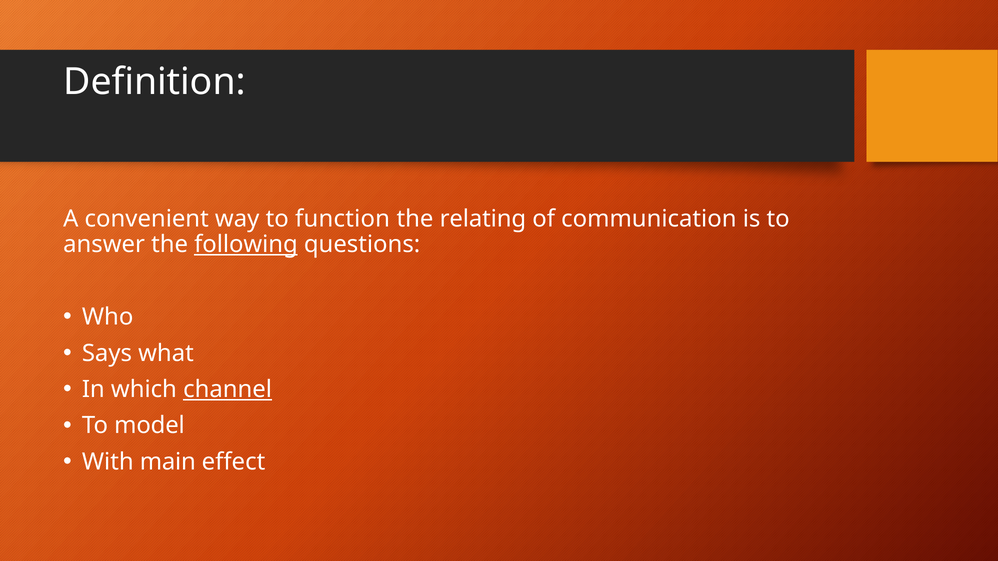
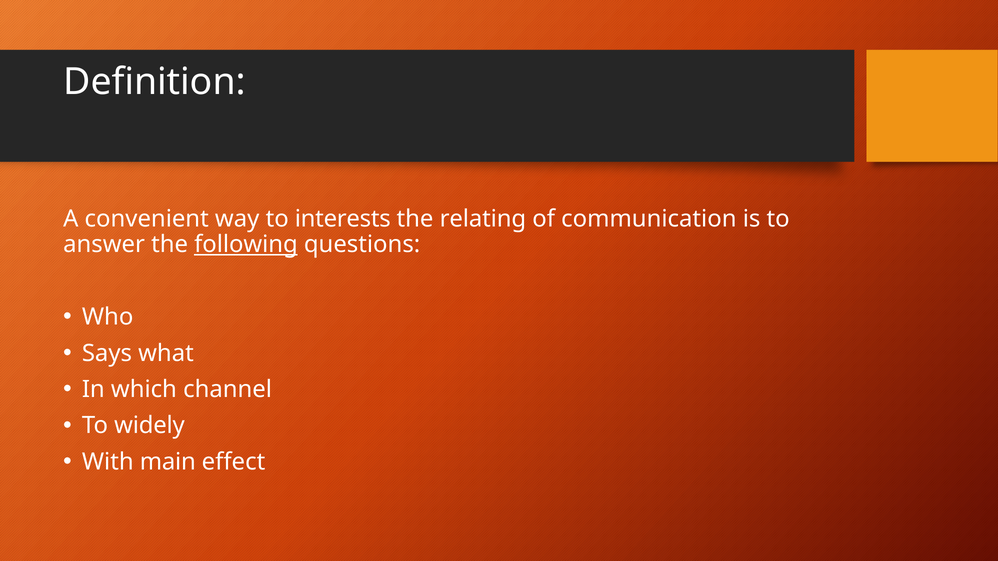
function: function -> interests (343, 219)
channel underline: present -> none (228, 390)
model: model -> widely (149, 426)
